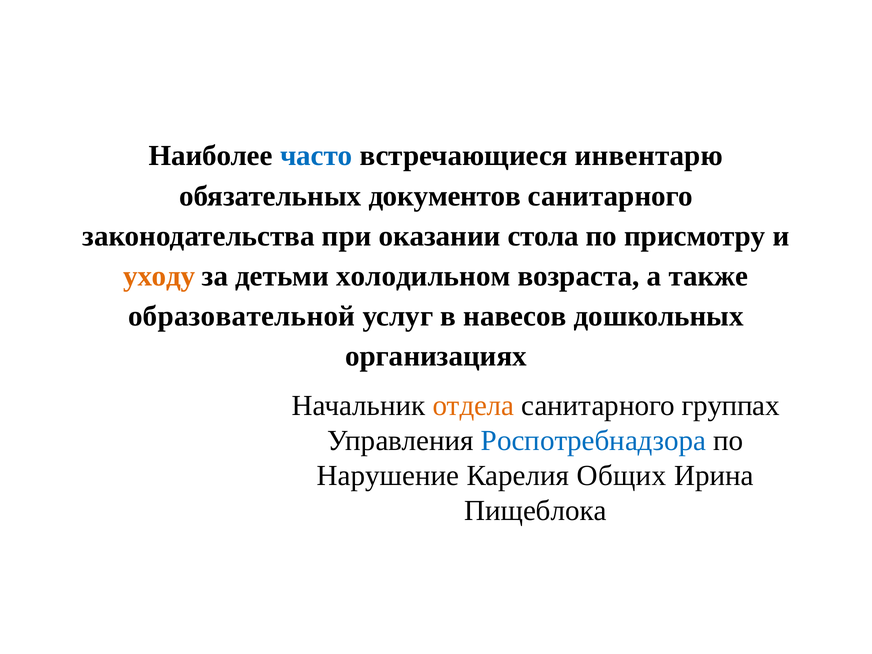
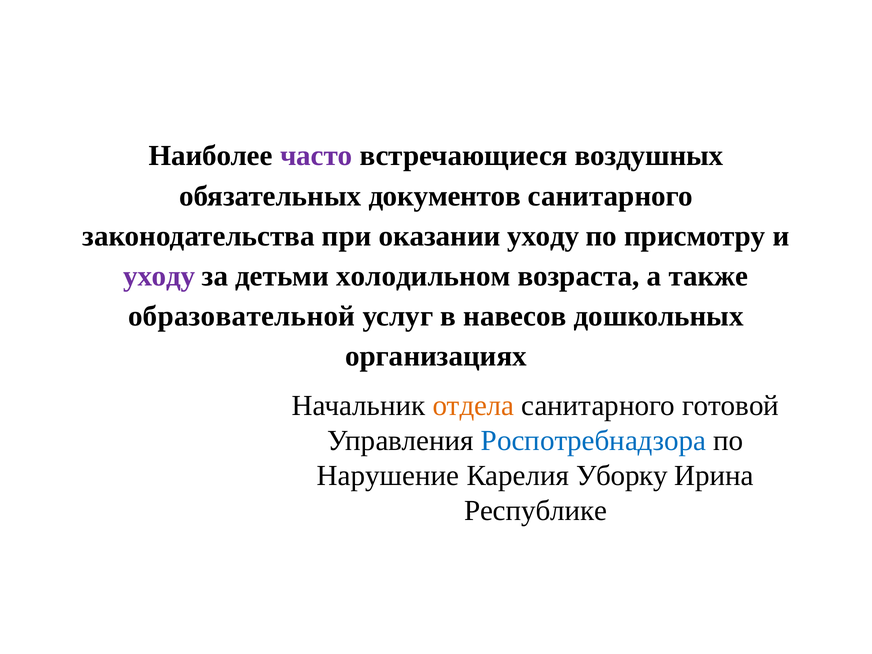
часто colour: blue -> purple (316, 156)
инвентарю: инвентарю -> воздушных (649, 156)
оказании стола: стола -> уходу (543, 236)
уходу colour: orange -> purple (159, 276)
группах: группах -> готовой (731, 406)
Общих: Общих -> Уборку (622, 476)
Пищеблока: Пищеблока -> Республике (536, 510)
